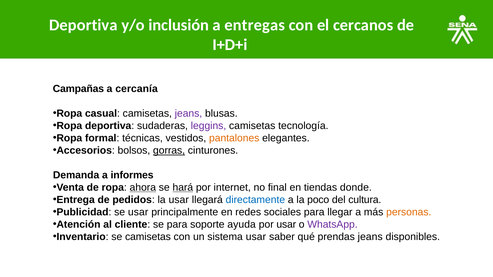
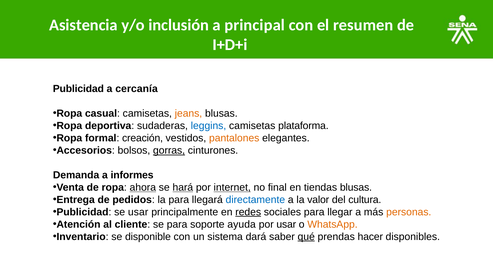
Deportiva: Deportiva -> Asistencia (83, 25)
entregas: entregas -> principal (255, 25)
cercanos: cercanos -> resumen (363, 25)
Campañas: Campañas -> Publicidad (78, 89)
jeans colour: purple -> orange (188, 114)
leggins colour: purple -> blue (209, 126)
tecnología: tecnología -> plataforma (303, 126)
técnicas: técnicas -> creación (143, 138)
internet underline: none -> present (232, 188)
tiendas donde: donde -> blusas (356, 188)
la usar: usar -> para (179, 200)
poco: poco -> valor (318, 200)
redes underline: none -> present (248, 212)
WhatsApp colour: purple -> orange (332, 225)
se camisetas: camisetas -> disponible (148, 237)
sistema usar: usar -> dará (256, 237)
qué underline: none -> present (306, 237)
prendas jeans: jeans -> hacer (370, 237)
